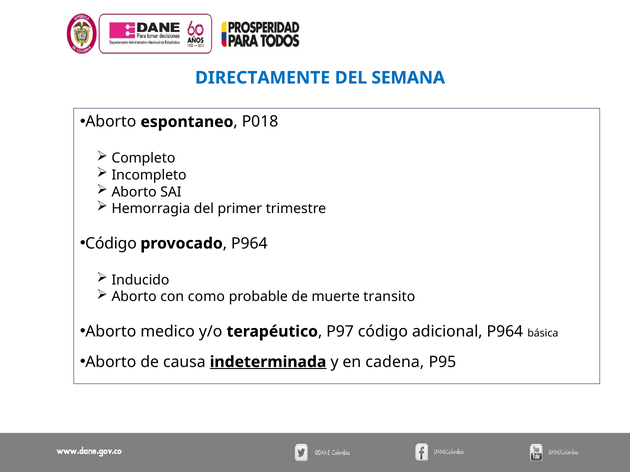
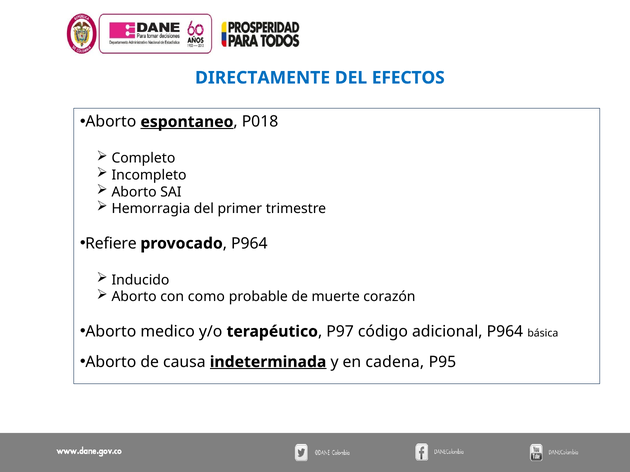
SEMANA: SEMANA -> EFECTOS (408, 78)
espontaneo underline: none -> present (187, 122)
Código: Código -> Refiere (111, 244)
transito: transito -> corazón (389, 297)
